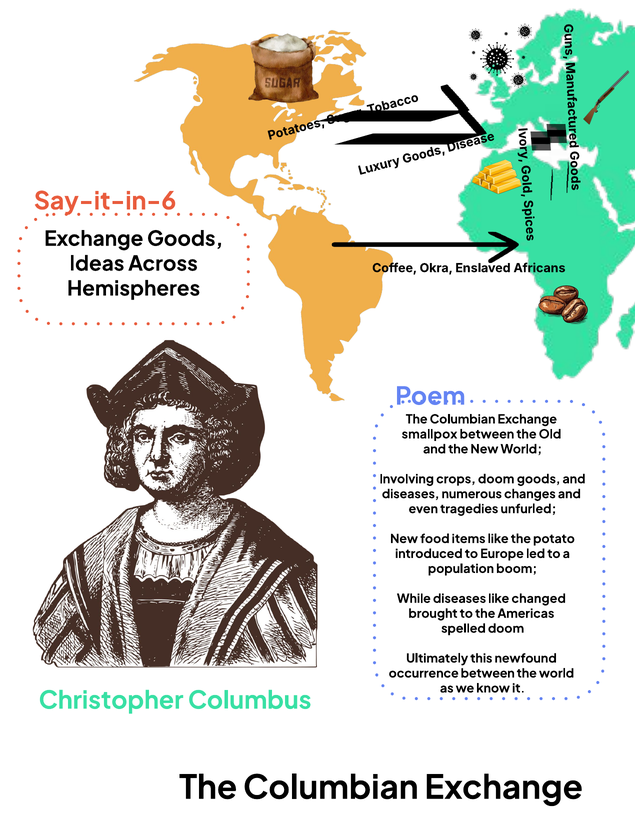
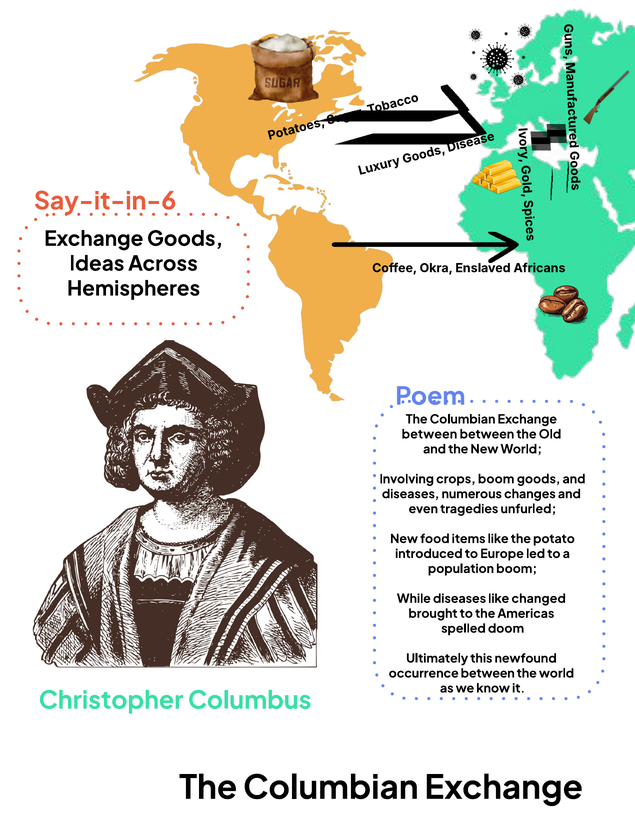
smallpox: smallpox -> between (429, 434)
crops doom: doom -> boom (496, 479)
